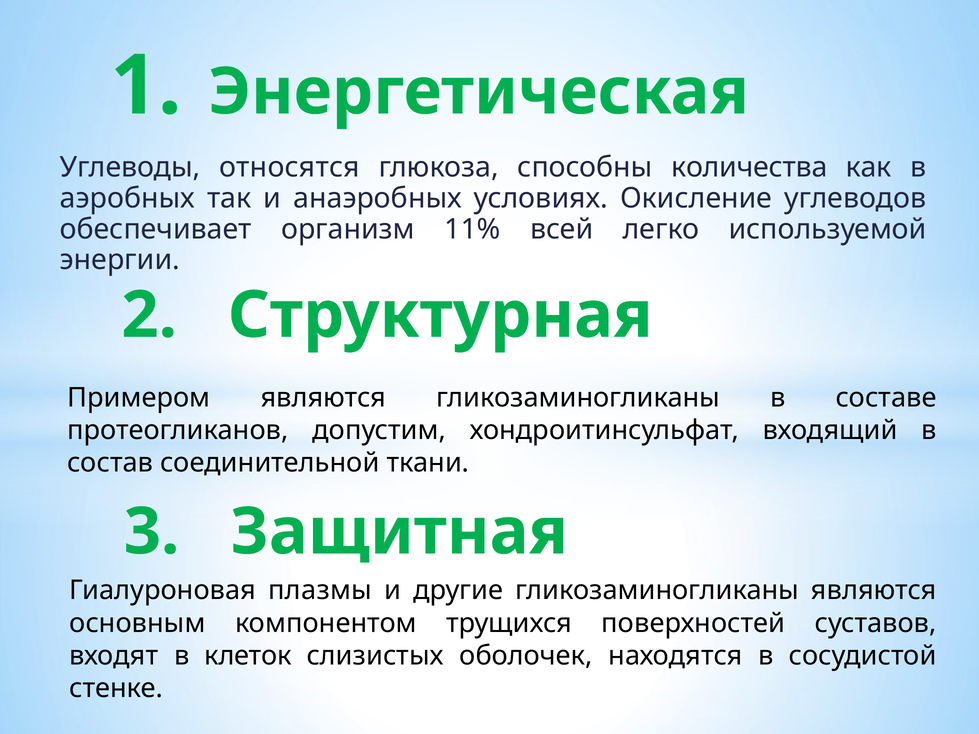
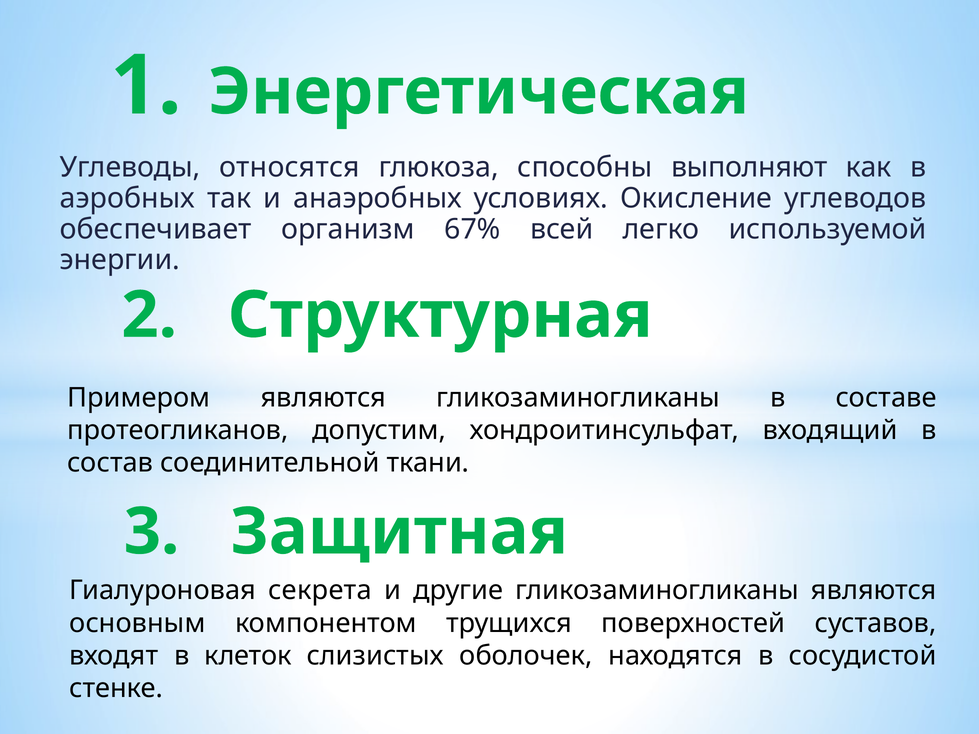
количества: количества -> выполняют (749, 168)
11%: 11% -> 67% (472, 229)
плазмы: плазмы -> секрета (320, 591)
